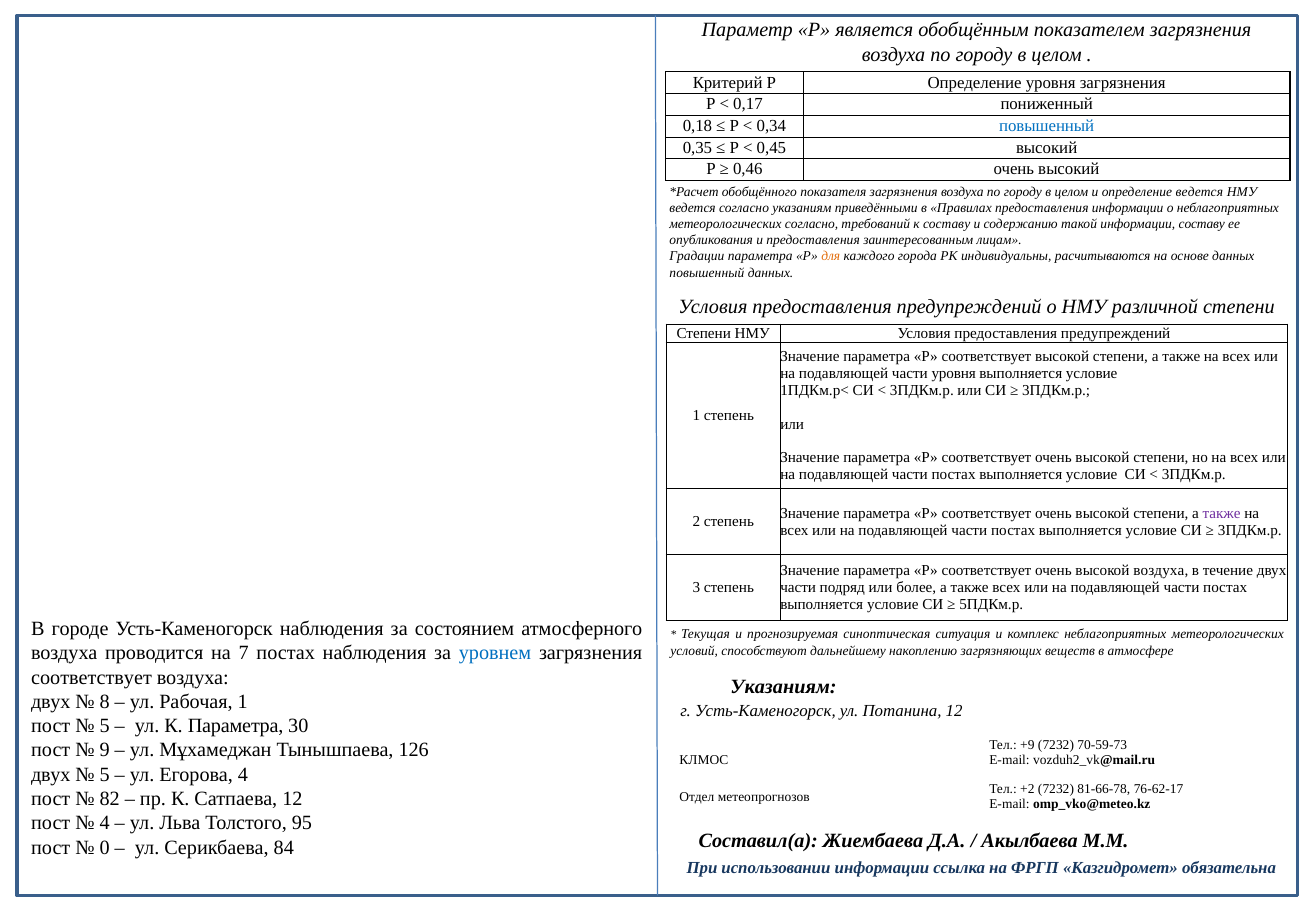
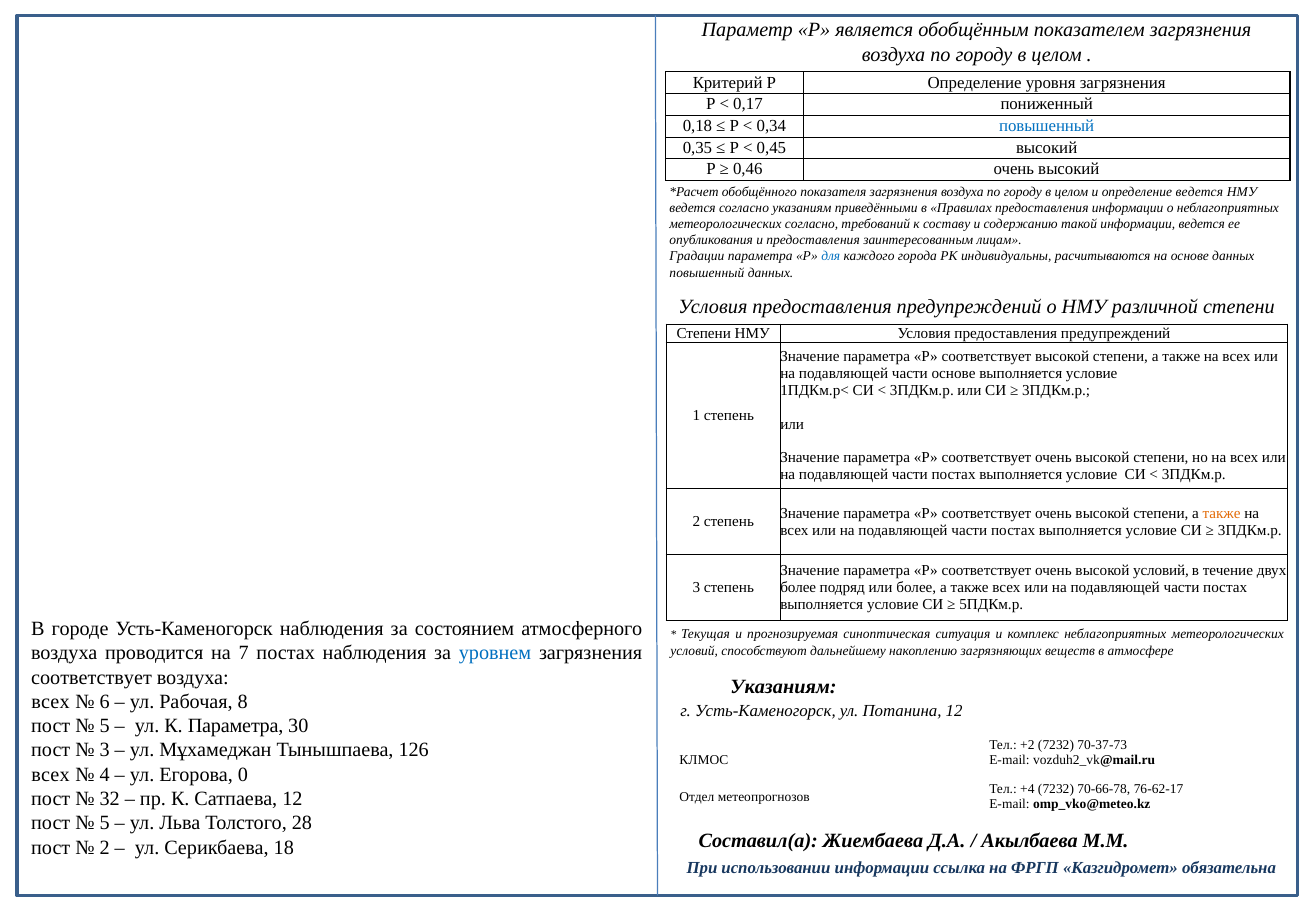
информации составу: составу -> ведется (1202, 224)
для colour: orange -> blue (831, 256)
части уровня: уровня -> основе (954, 373)
также colour: purple -> orange (1222, 513)
высокой воздуха: воздуха -> условий (1161, 570)
части: части -> более (798, 587)
двух: двух -> всех (51, 701)
8: 8 -> 6 (105, 701)
Рабочая 1: 1 -> 8 (243, 701)
+9: +9 -> +2 (1027, 744)
70-59-73: 70-59-73 -> 70-37-73 (1102, 744)
9: 9 -> 3 (105, 750)
двух: двух -> всех (51, 774)
5: 5 -> 4 (105, 774)
Егорова 4: 4 -> 0 (243, 774)
+2: +2 -> +4 (1027, 789)
81-66-78: 81-66-78 -> 70-66-78 (1104, 789)
82: 82 -> 32 (110, 798)
4: 4 -> 5 (105, 823)
95: 95 -> 28 (302, 823)
0: 0 -> 2 (105, 847)
84: 84 -> 18 (284, 847)
